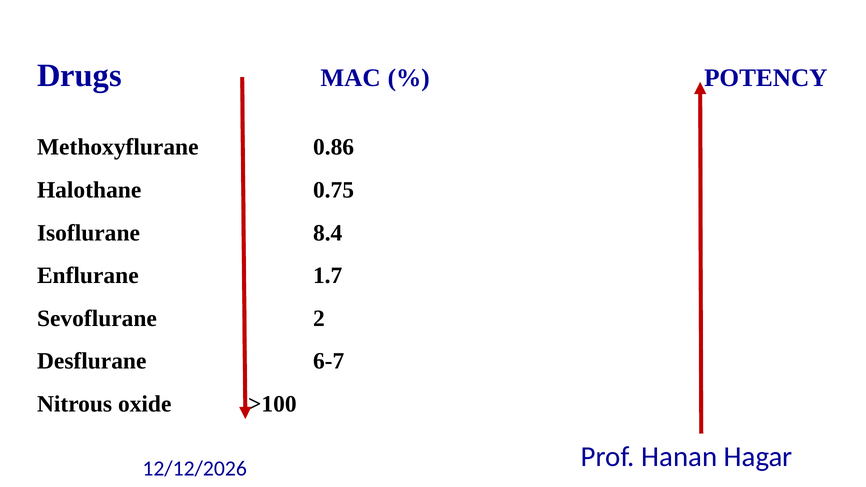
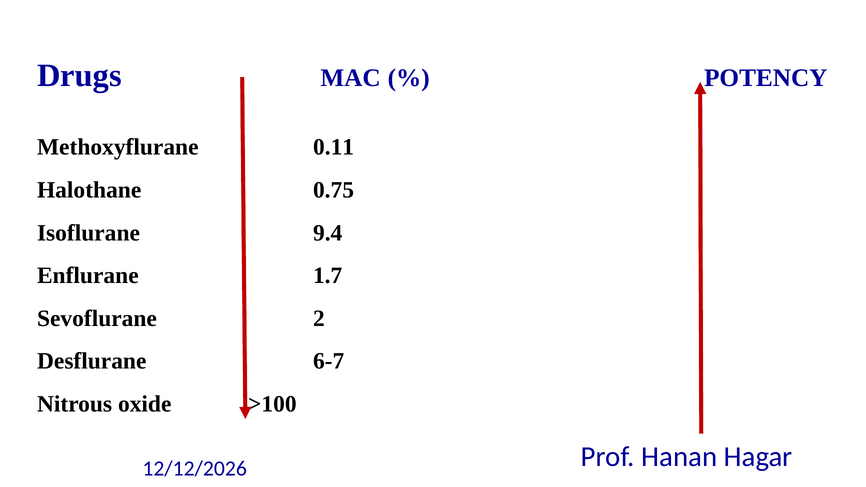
0.86: 0.86 -> 0.11 (334, 147)
8.4: 8.4 -> 9.4 (328, 233)
